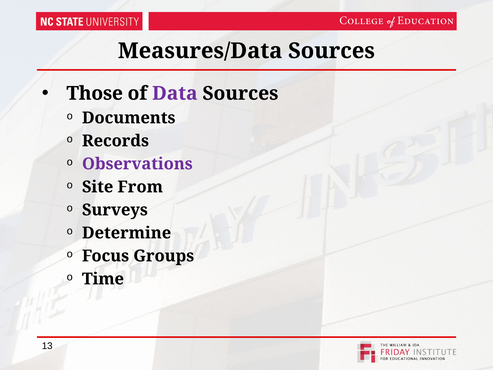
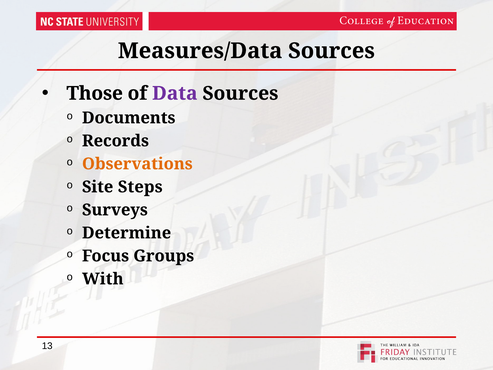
Observations colour: purple -> orange (137, 164)
From: From -> Steps (140, 187)
Time: Time -> With (103, 279)
